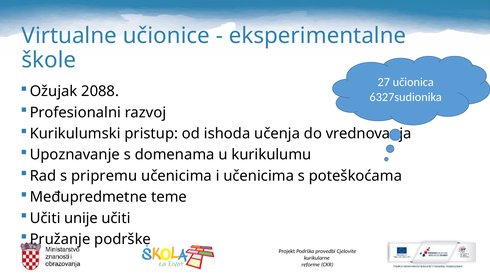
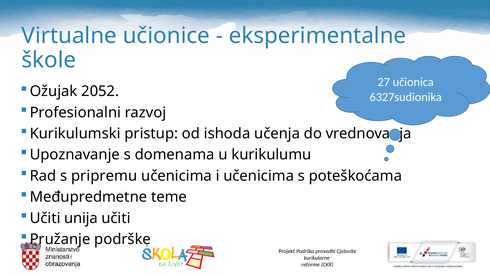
2088: 2088 -> 2052 (100, 91)
unije: unije -> unija (81, 218)
